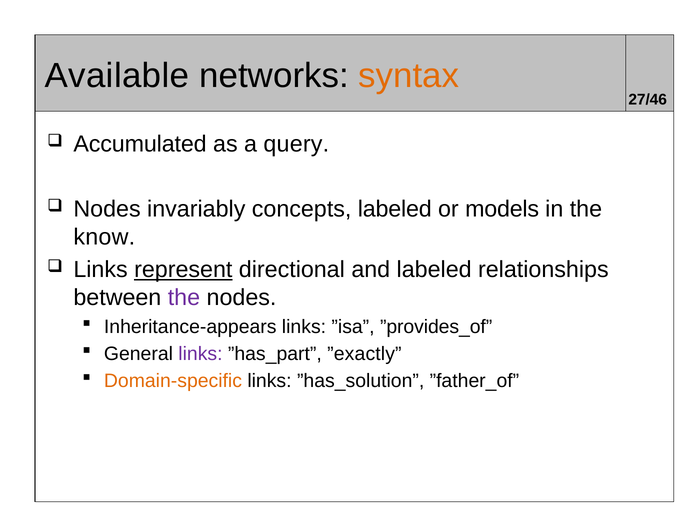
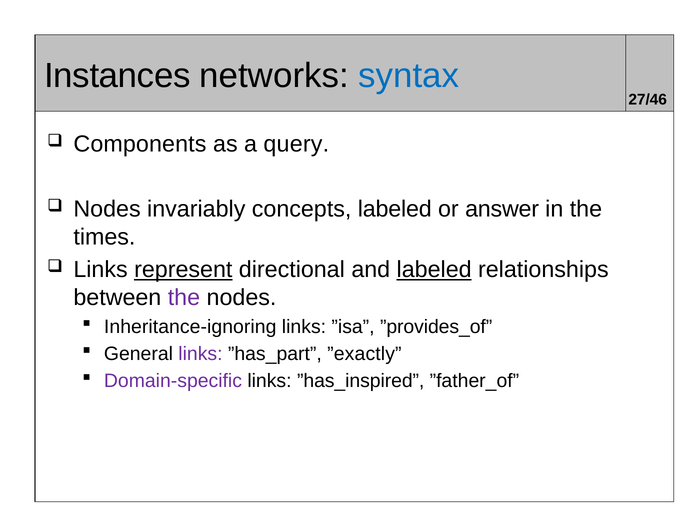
Available: Available -> Instances (117, 76)
syntax colour: orange -> blue (409, 76)
Accumulated: Accumulated -> Components (140, 144)
models: models -> answer (502, 210)
know: know -> times (104, 237)
labeled underline: none -> present (434, 270)
Inheritance-appears: Inheritance-appears -> Inheritance-ignoring (190, 327)
Domain-specific colour: orange -> purple (173, 381)
”has_solution: ”has_solution -> ”has_inspired (361, 381)
